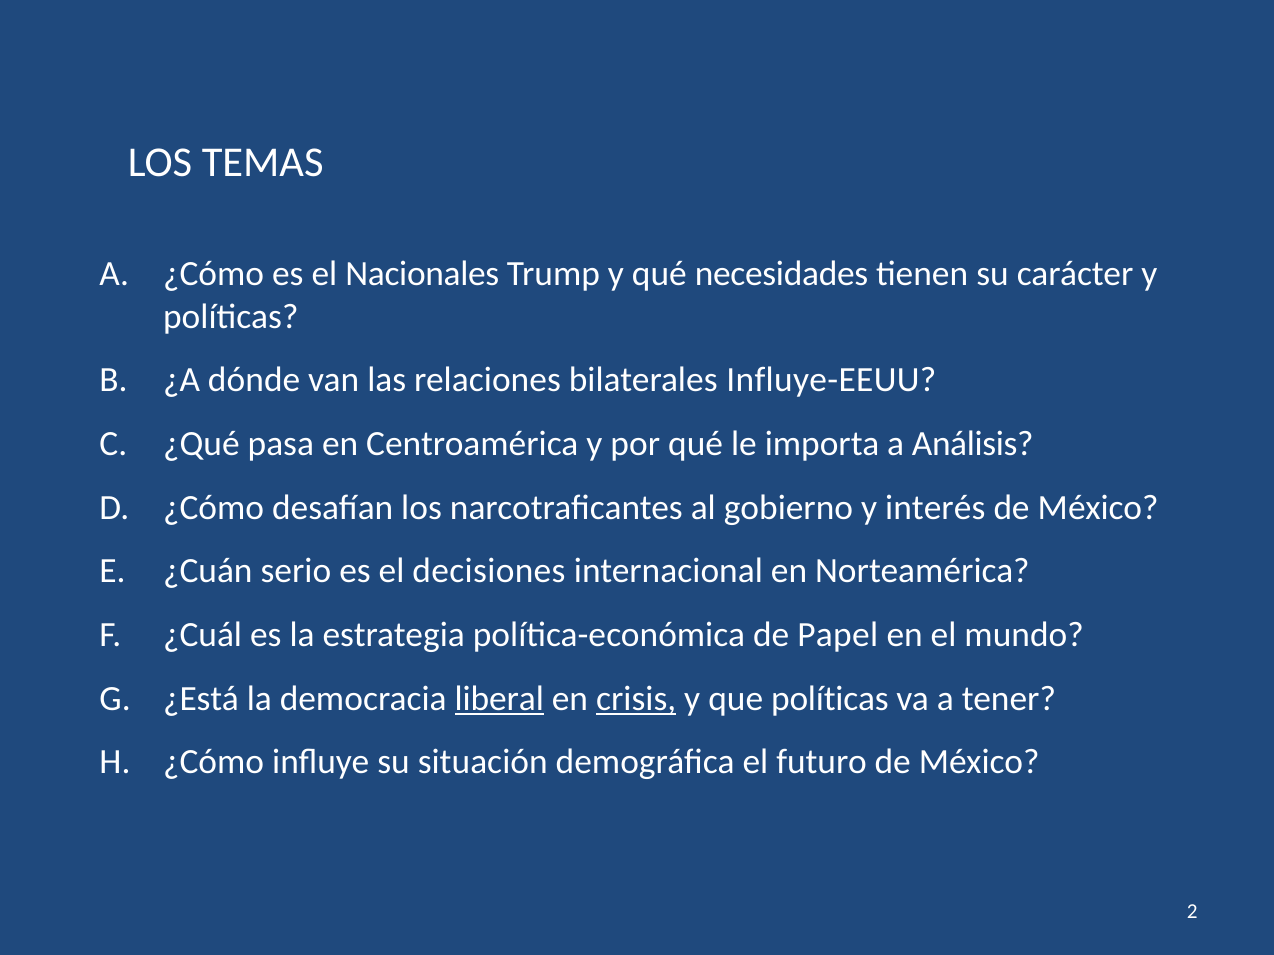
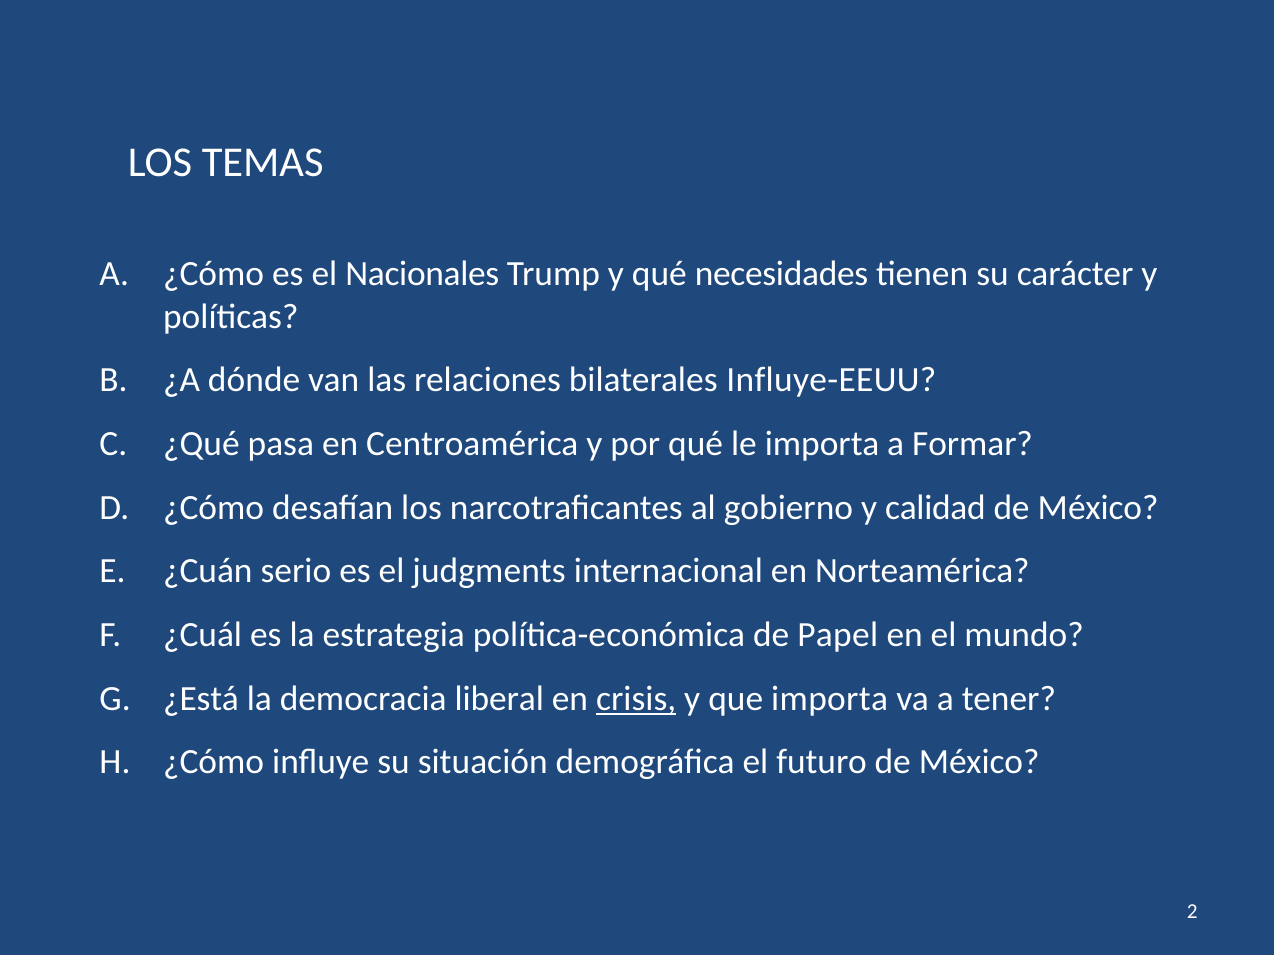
Análisis: Análisis -> Formar (973, 444)
interés: interés -> calidad (935, 508)
decisiones: decisiones -> judgments (489, 571)
liberal underline: present -> none (499, 699)
que políticas: políticas -> importa (830, 699)
